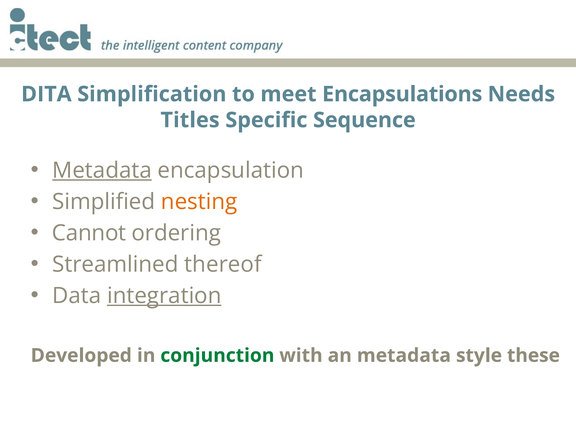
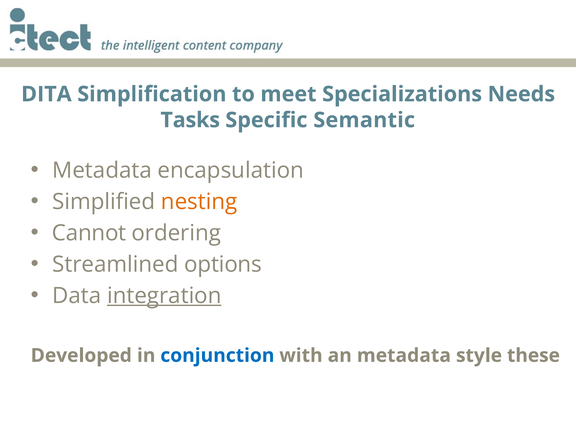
Encapsulations: Encapsulations -> Specializations (402, 94)
Titles: Titles -> Tasks (190, 120)
Sequence: Sequence -> Semantic (364, 120)
Metadata underline: present -> none (102, 170)
thereof: thereof -> options (223, 264)
conjunction colour: green -> blue (217, 355)
